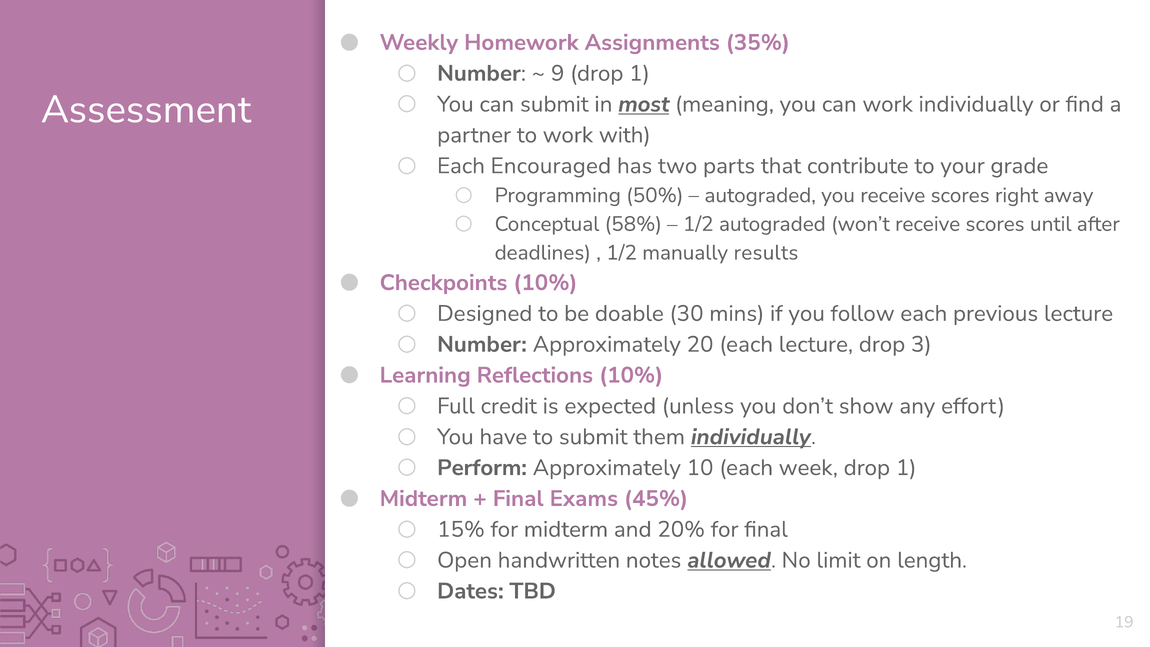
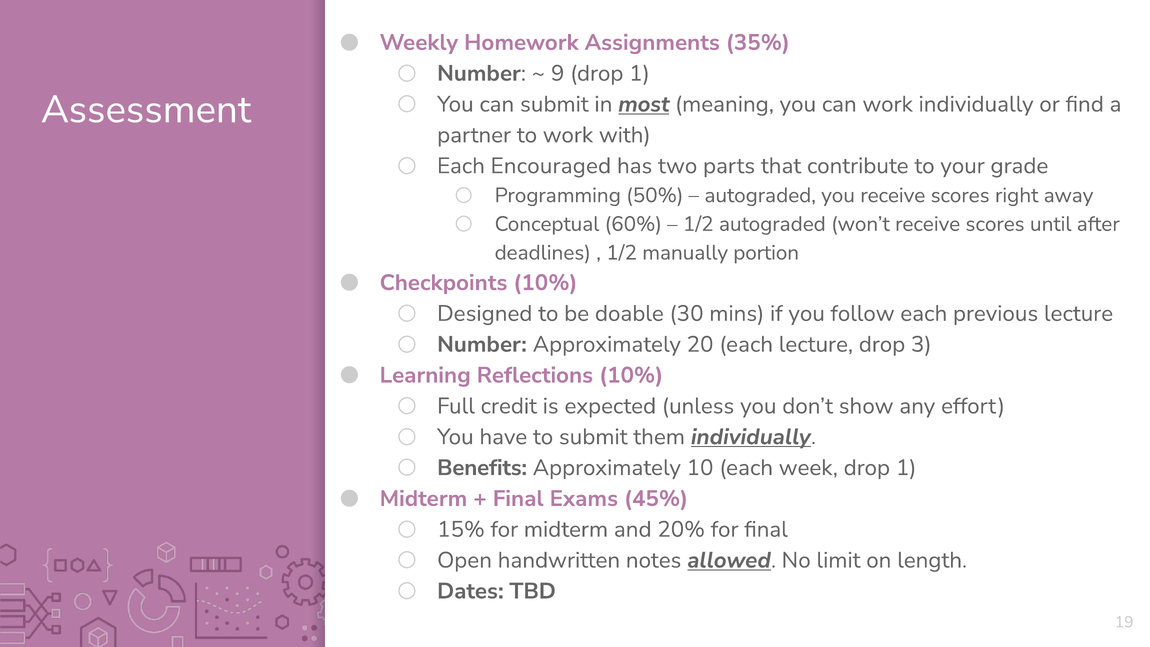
58%: 58% -> 60% (633, 224)
results: results -> portion (766, 253)
Perform: Perform -> Benefits (482, 468)
